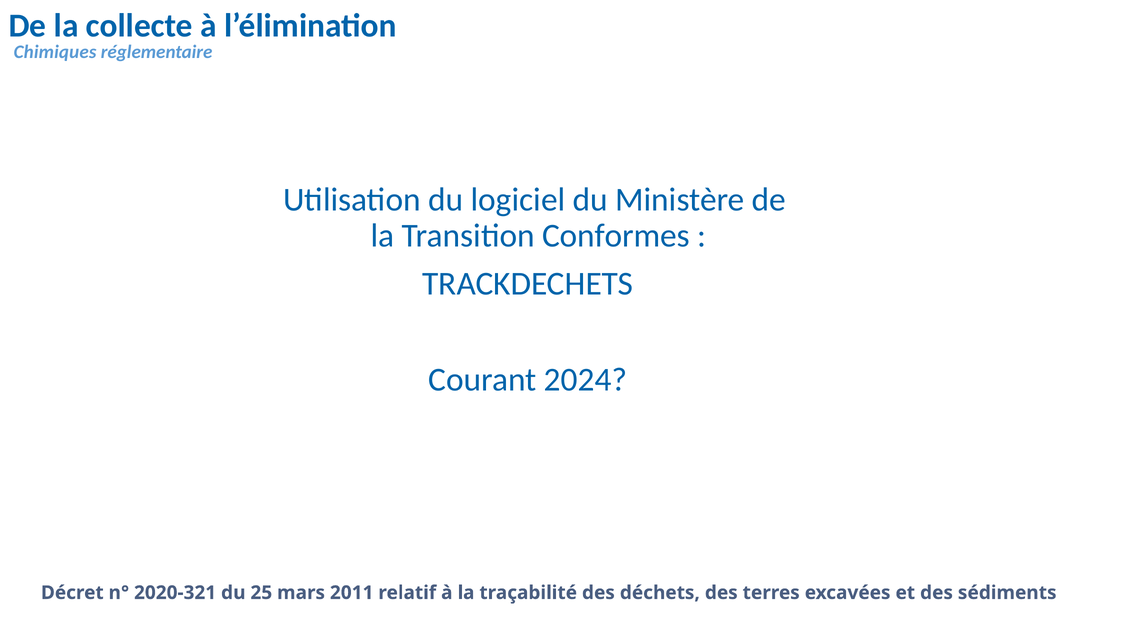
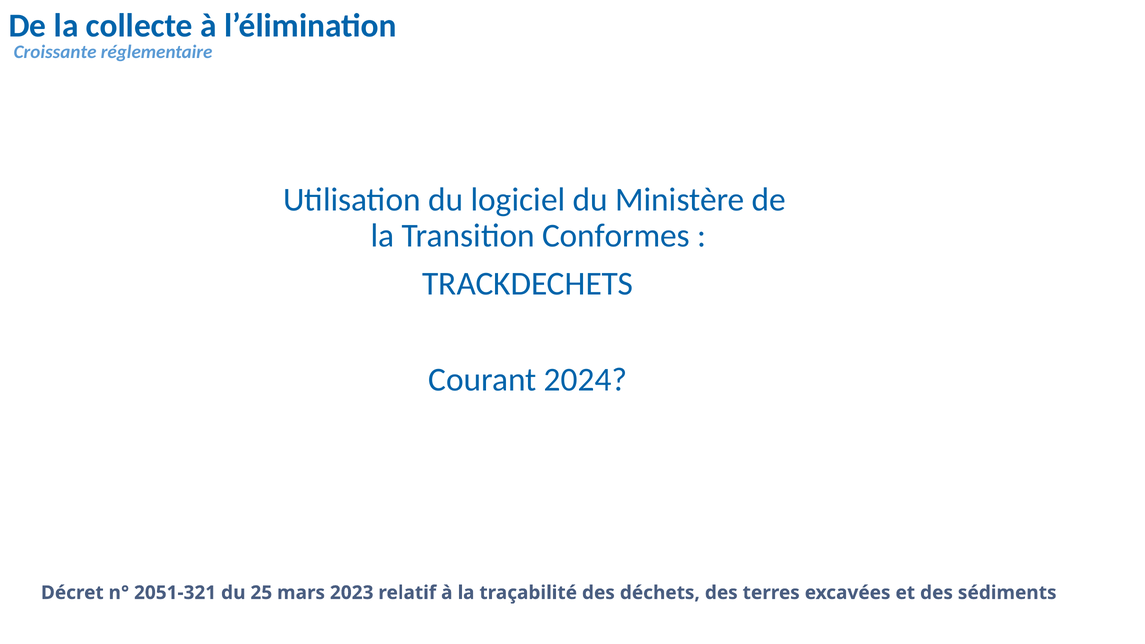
Chimiques: Chimiques -> Croissante (55, 52)
2020-321: 2020-321 -> 2051-321 (175, 593)
2011: 2011 -> 2023 (352, 593)
